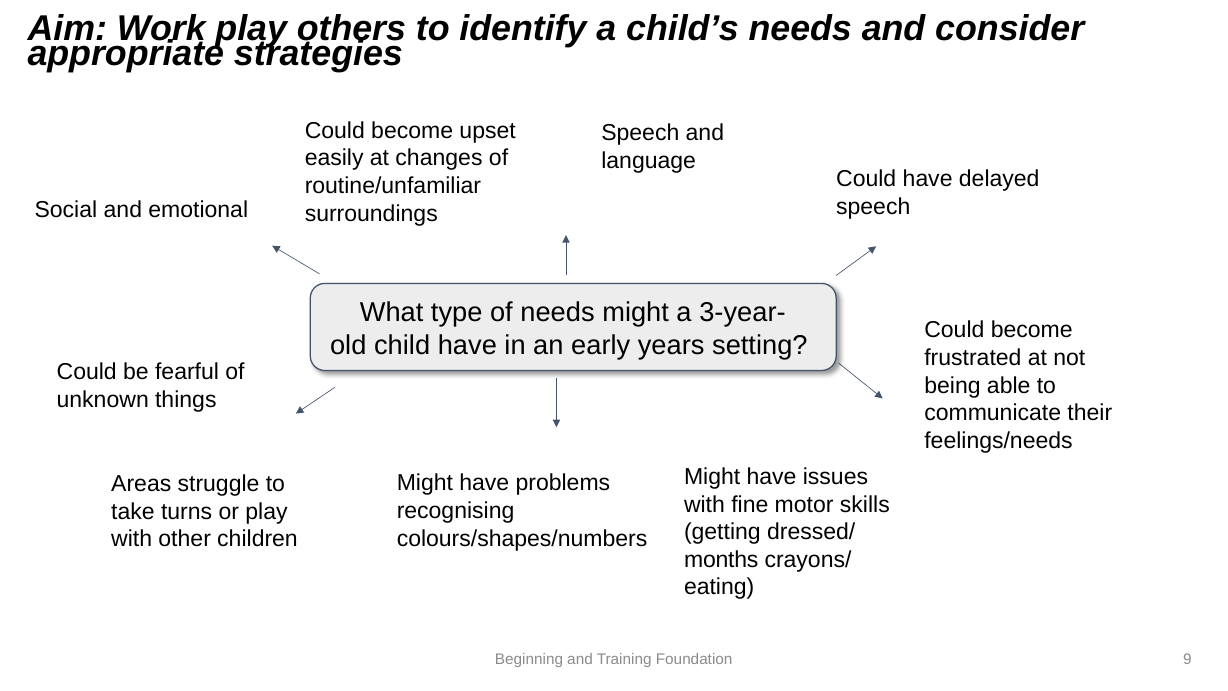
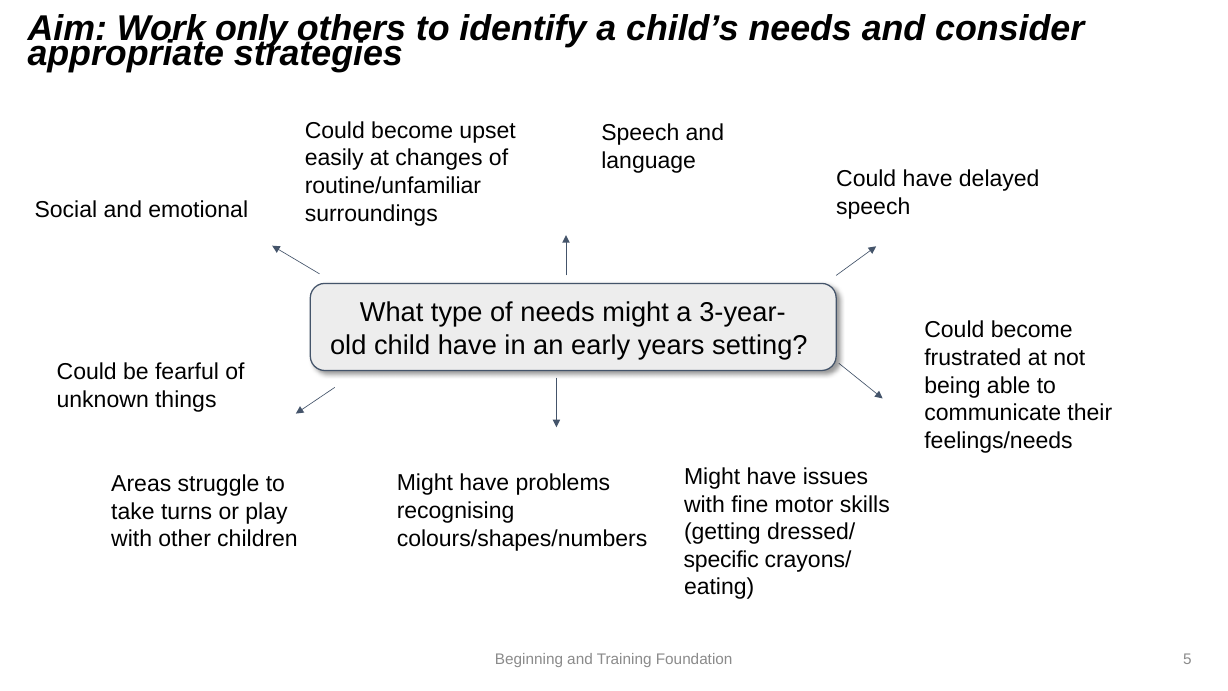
Work play: play -> only (251, 28)
months: months -> specific (721, 560)
9: 9 -> 5 (1187, 659)
